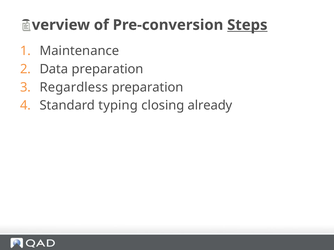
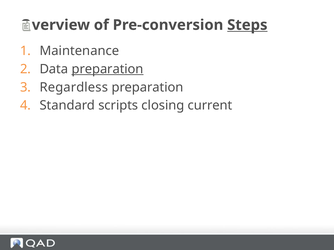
preparation underline: none -> present (108, 69)
typing: typing -> scripts (118, 106)
already: already -> current (210, 106)
